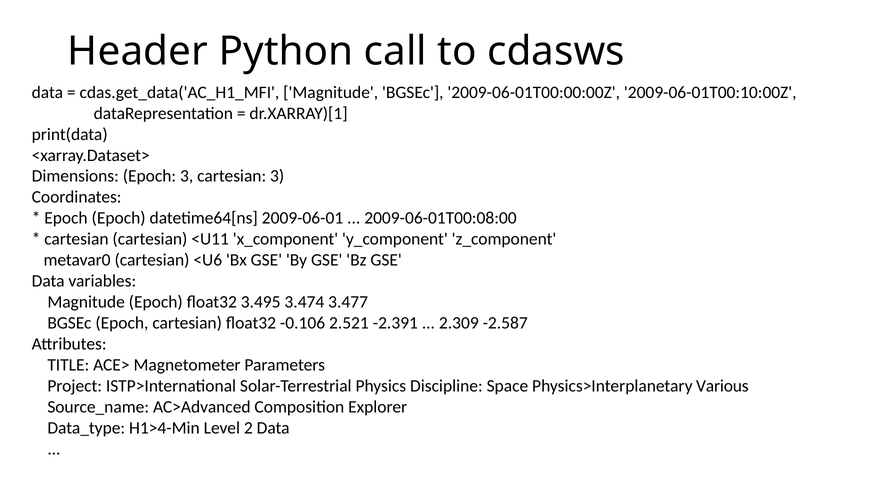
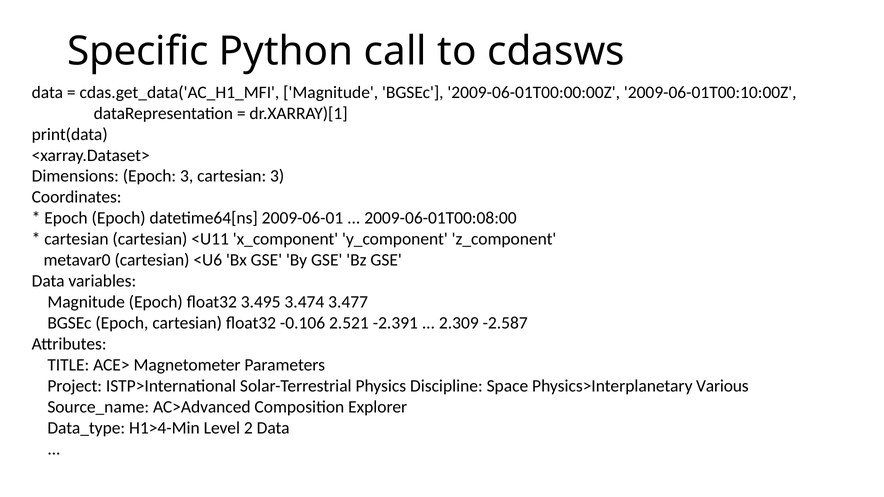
Header: Header -> Specific (138, 52)
